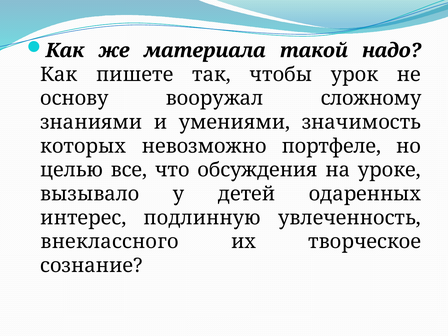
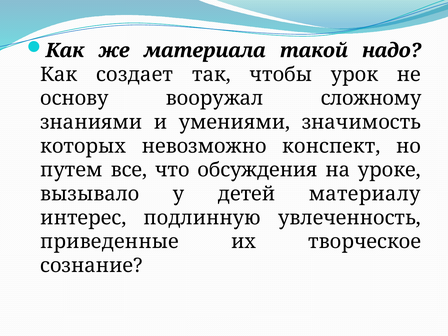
пишете: пишете -> создает (135, 74)
портфеле: портфеле -> конспект (331, 146)
целью: целью -> путем (72, 170)
одаренных: одаренных -> материалу (365, 194)
внеклассного: внеклассного -> приведенные (110, 242)
